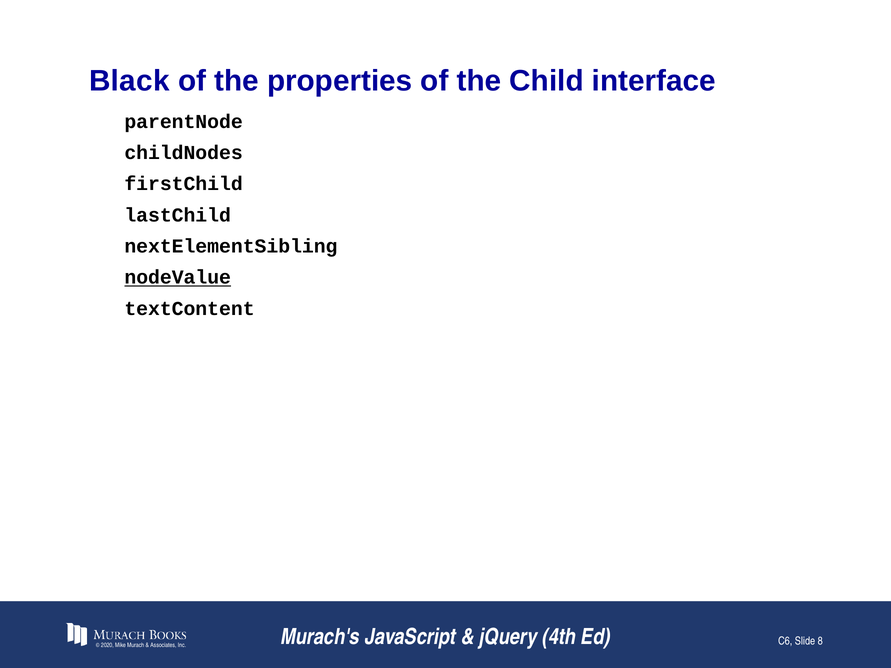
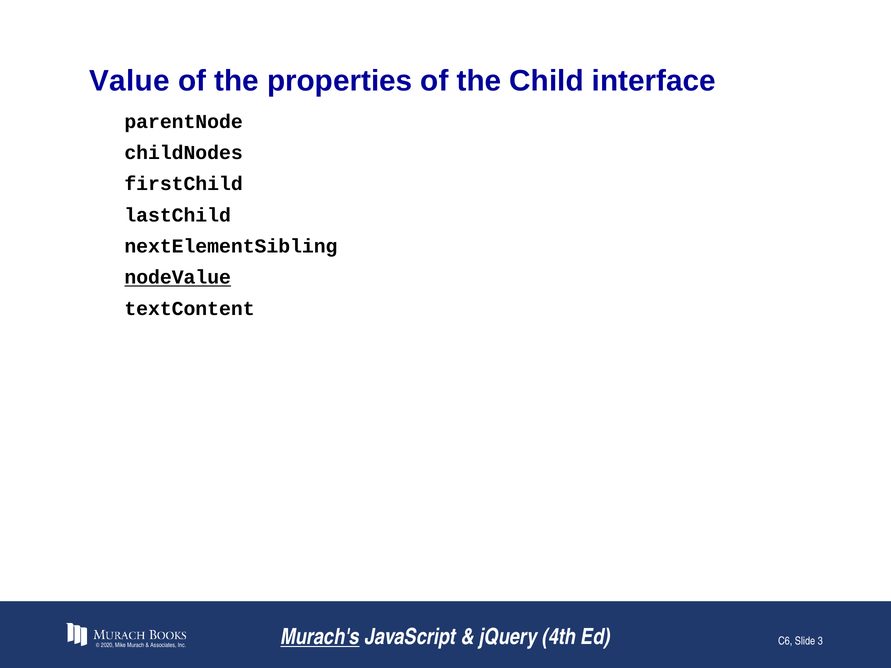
Black: Black -> Value (129, 81)
Murach's underline: none -> present (320, 637)
8: 8 -> 3 (820, 641)
